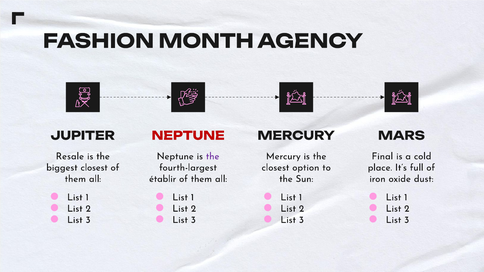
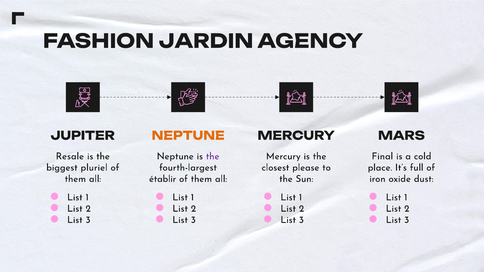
MONTH: MONTH -> JARDIN (206, 41)
NEPTUNE colour: red -> orange (188, 136)
biggest closest: closest -> pluriel (94, 168)
option: option -> please (306, 168)
